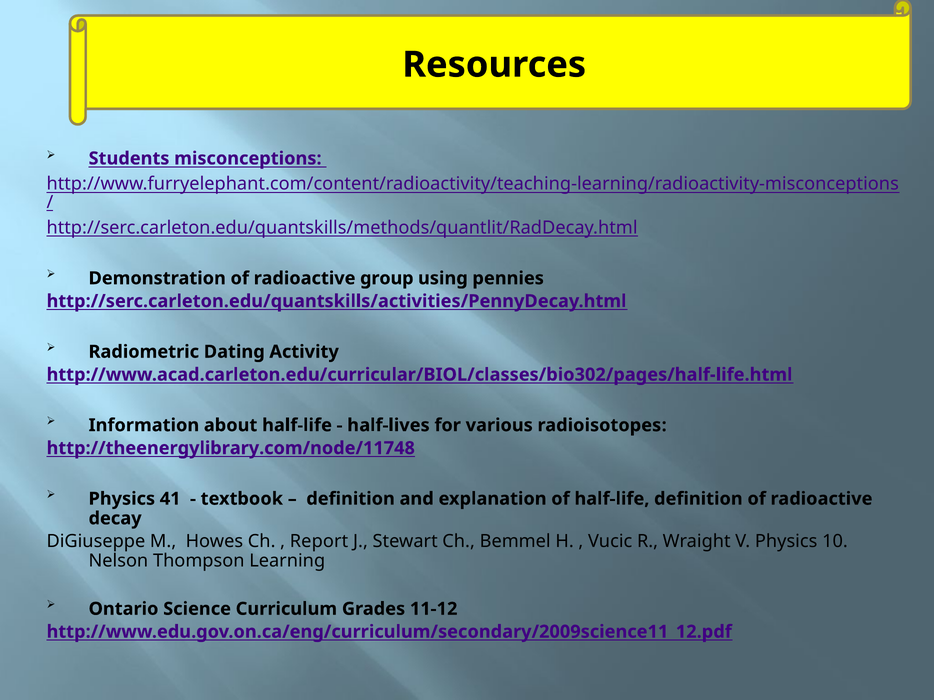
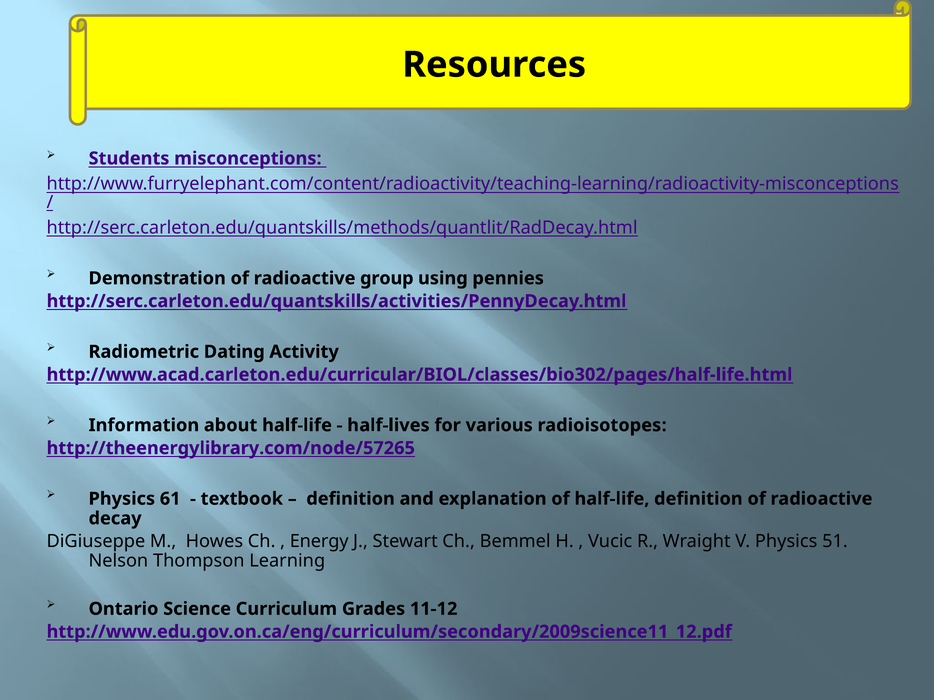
http://theenergylibrary.com/node/11748: http://theenergylibrary.com/node/11748 -> http://theenergylibrary.com/node/57265 (231, 448)
41: 41 -> 61 (170, 499)
Report: Report -> Energy (319, 542)
10: 10 -> 51 (835, 542)
